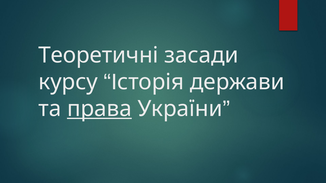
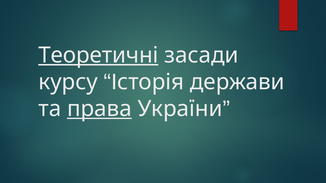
Теоретичні underline: none -> present (98, 55)
